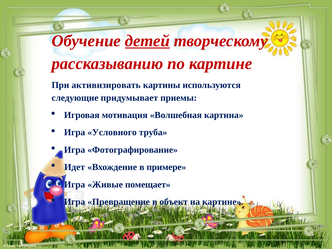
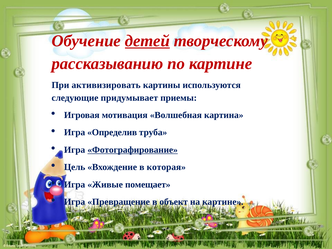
Условного: Условного -> Определив (112, 132)
Фотографирование underline: none -> present (133, 150)
Идет: Идет -> Цель (75, 167)
примере: примере -> которая (166, 167)
